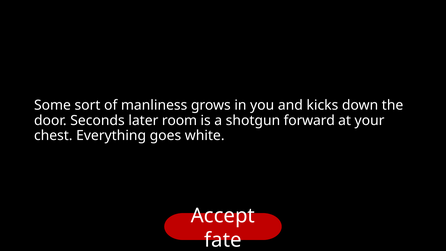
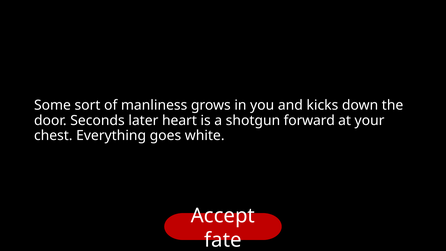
room: room -> heart (179, 120)
